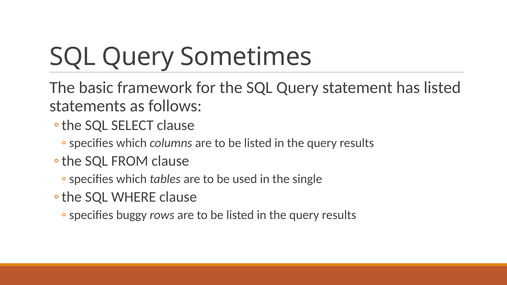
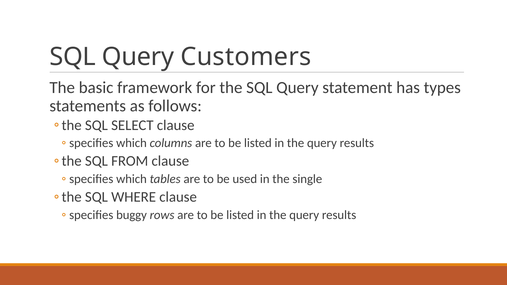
Sometimes: Sometimes -> Customers (246, 57)
has listed: listed -> types (442, 88)
